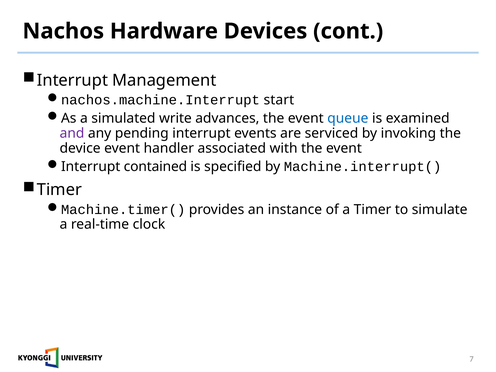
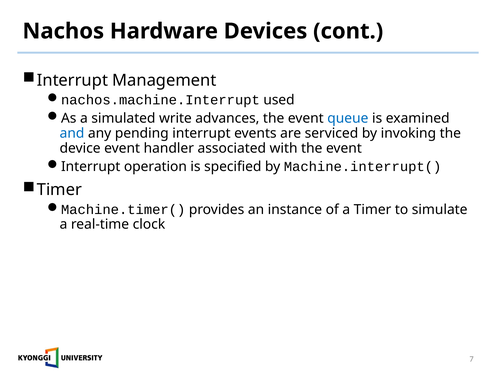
start: start -> used (279, 100)
and colour: purple -> blue (72, 133)
contained: contained -> operation (155, 166)
